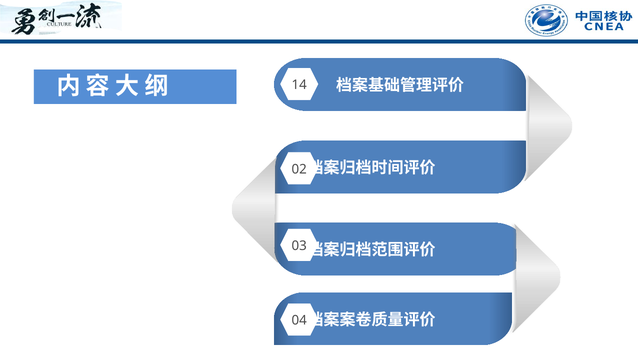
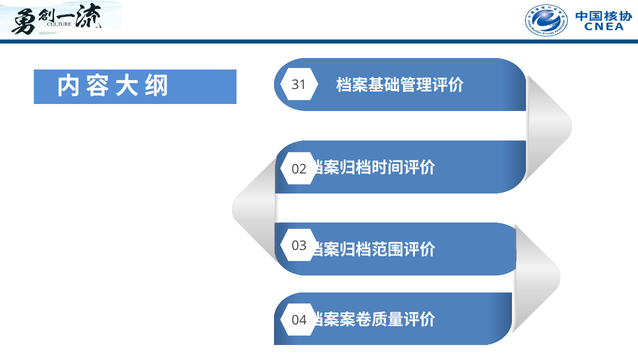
14: 14 -> 31 (299, 85)
